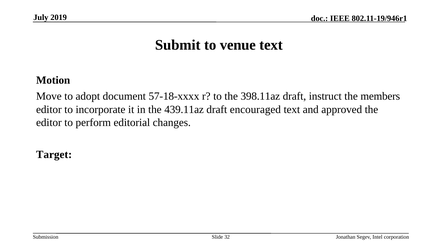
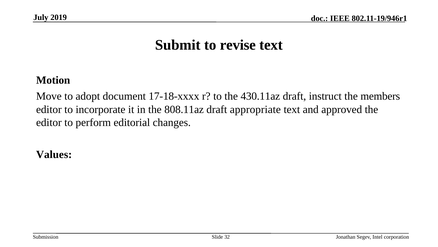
venue: venue -> revise (238, 45)
57-18-xxxx: 57-18-xxxx -> 17-18-xxxx (174, 96)
398.11az: 398.11az -> 430.11az (260, 96)
439.11az: 439.11az -> 808.11az (184, 109)
encouraged: encouraged -> appropriate (255, 109)
Target: Target -> Values (54, 154)
